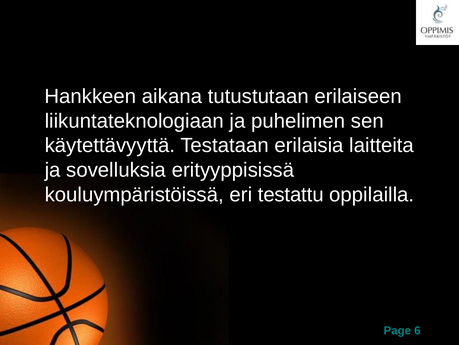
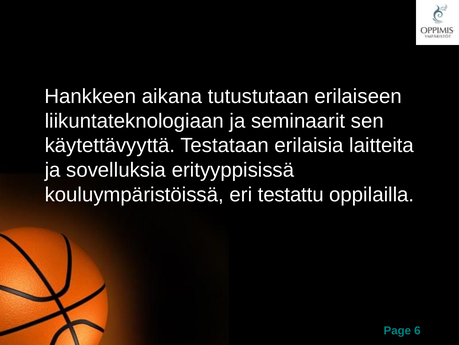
puhelimen: puhelimen -> seminaarit (298, 121)
